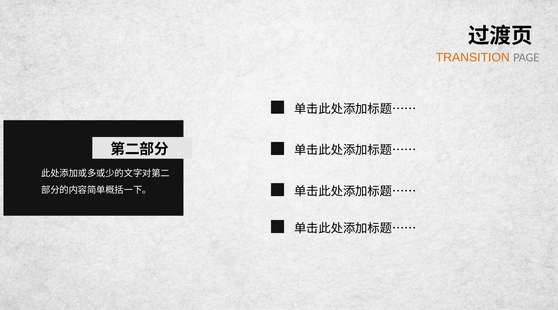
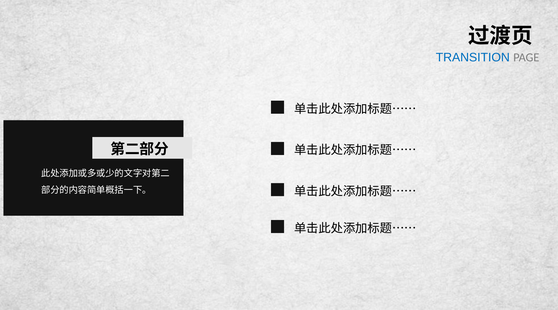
TRANSITION colour: orange -> blue (473, 57)
